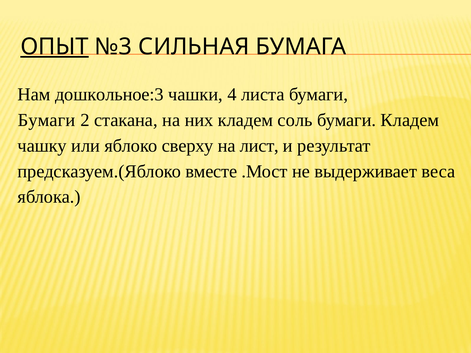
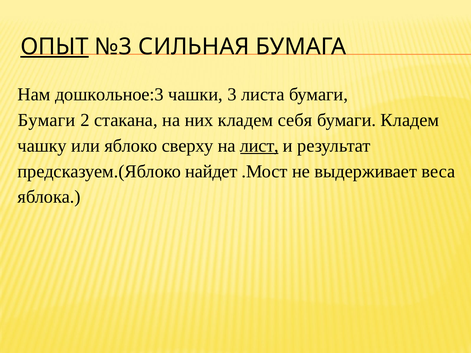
4: 4 -> 3 (232, 95)
соль: соль -> себя (295, 120)
лист underline: none -> present (259, 146)
вместе: вместе -> найдет (211, 171)
